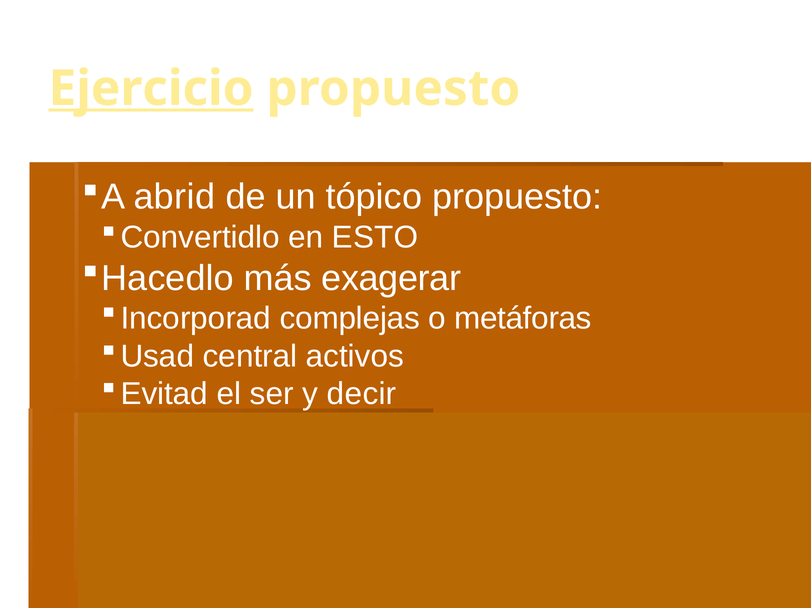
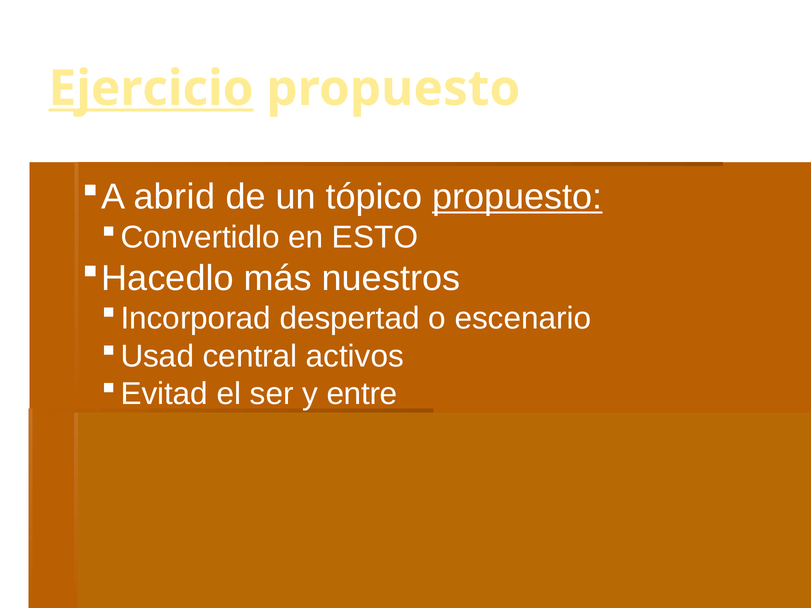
propuesto underline: none -> present (517, 197)
exagerar: exagerar -> nuestros (391, 278)
complejas: complejas -> despertad (350, 318)
metáforas: metáforas -> escenario (523, 318)
decir: decir -> entre (362, 394)
